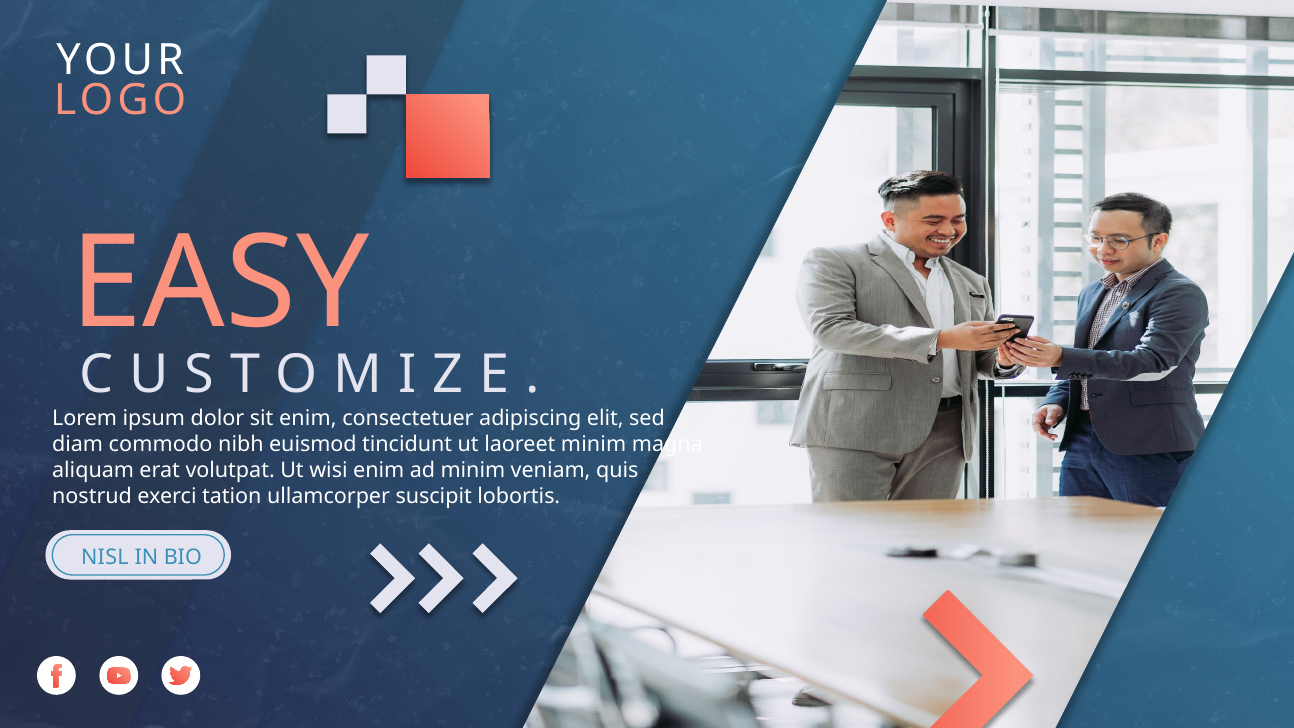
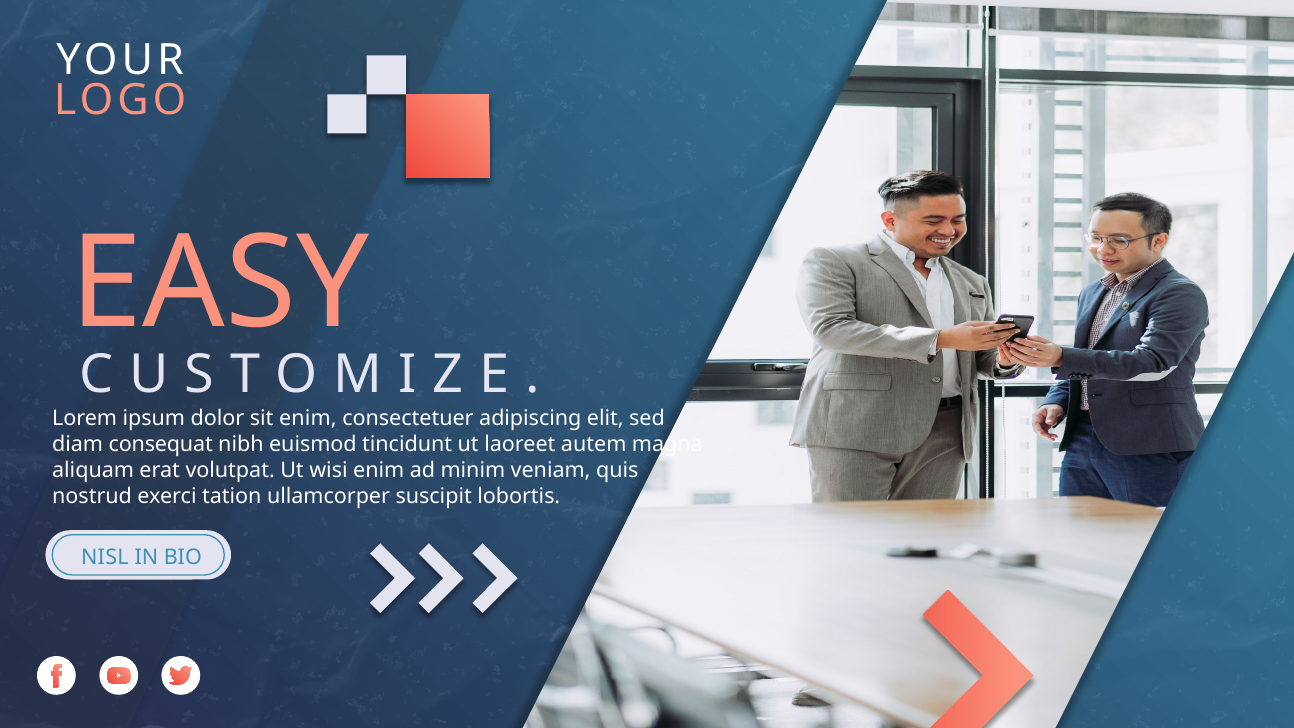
commodo: commodo -> consequat (161, 444)
laoreet minim: minim -> autem (594, 444)
